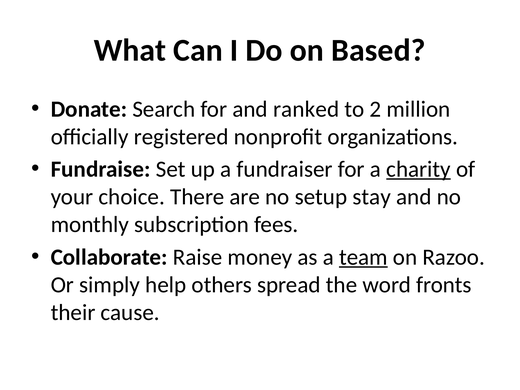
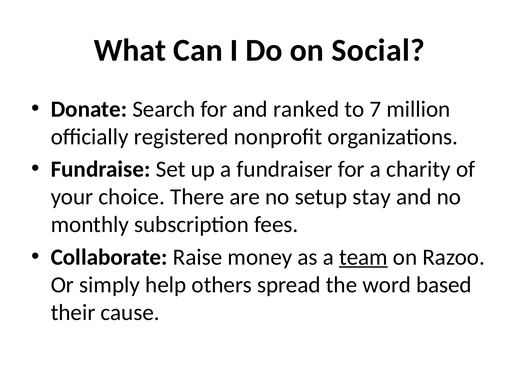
Based: Based -> Social (378, 50)
2: 2 -> 7 (375, 109)
charity underline: present -> none (419, 169)
fronts: fronts -> based (444, 285)
